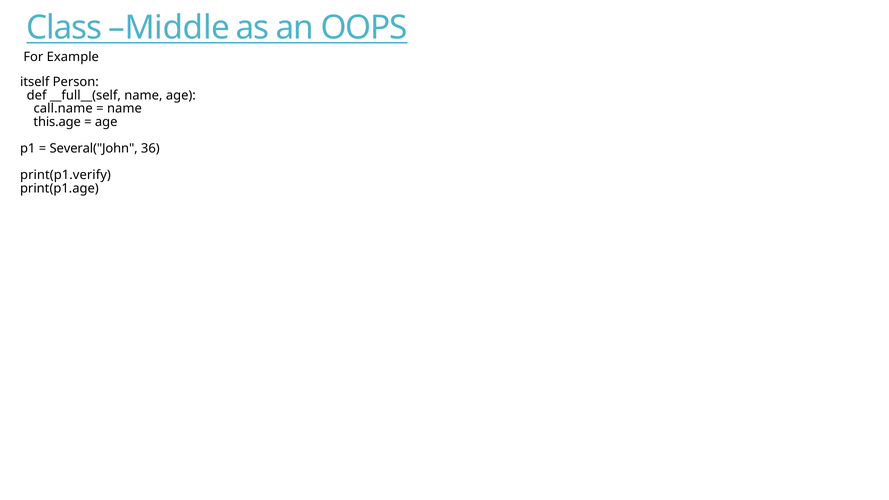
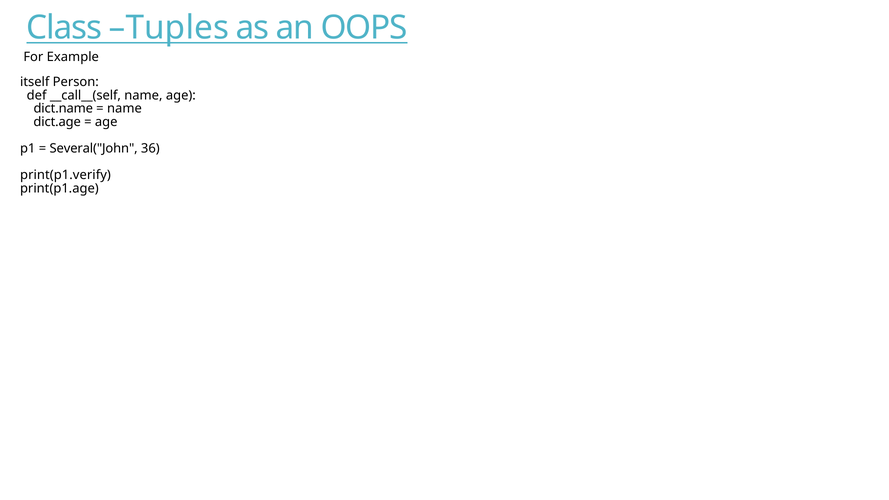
Middle: Middle -> Tuples (169, 28)
__full__(self: __full__(self -> __call__(self (85, 95)
call.name: call.name -> dict.name (63, 109)
this.age: this.age -> dict.age (57, 122)
